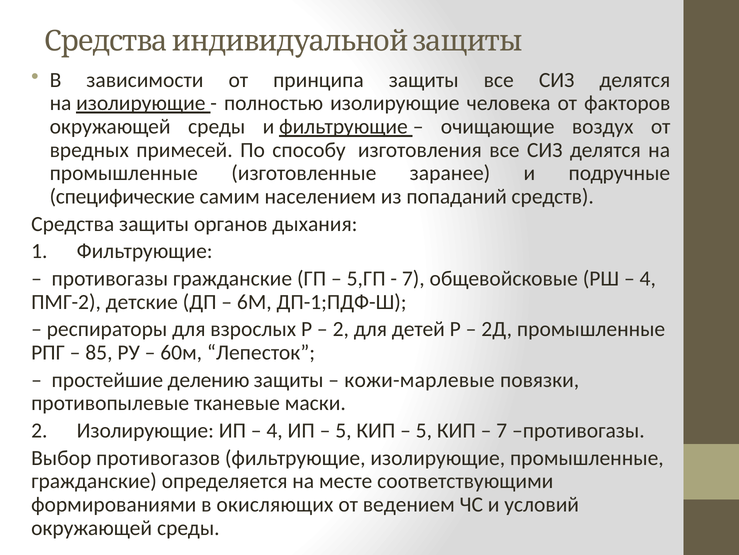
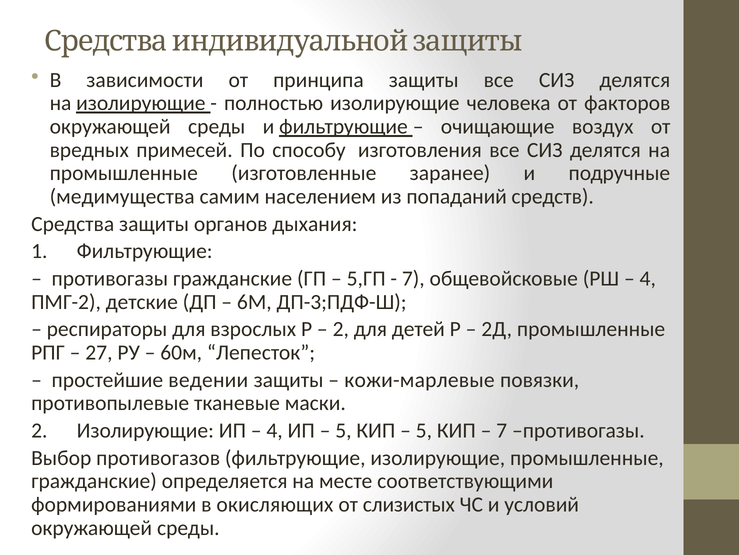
специфические: специфические -> медимущества (122, 196)
ДП-1;ПДФ-Ш: ДП-1;ПДФ-Ш -> ДП-3;ПДФ-Ш (342, 302)
85: 85 -> 27 (99, 352)
делению: делению -> ведении (208, 379)
ведением: ведением -> слизистых (409, 504)
